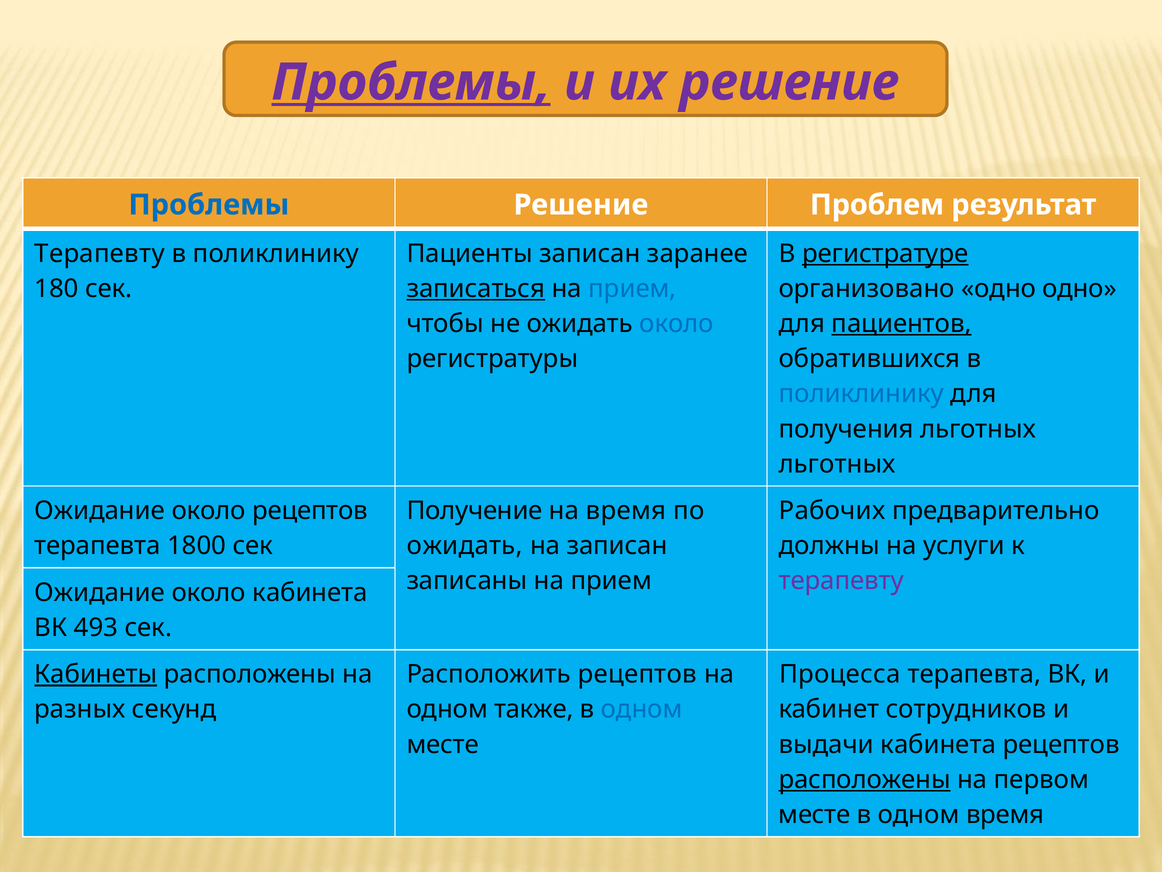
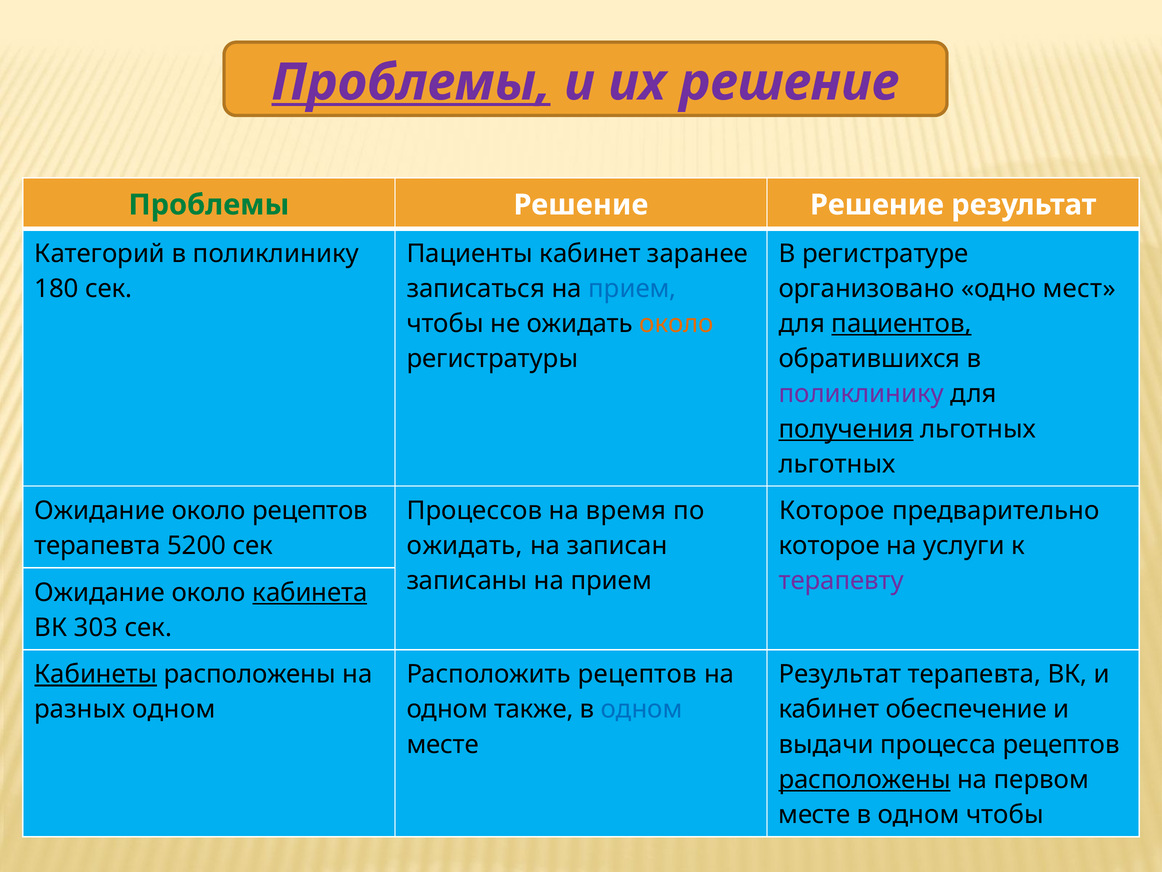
Проблемы colour: blue -> green (209, 205)
Решение Проблем: Проблем -> Решение (877, 205)
Терапевту: Терапевту -> Категорий (100, 254)
Пациенты записан: записан -> кабинет (590, 254)
регистратуре underline: present -> none (885, 254)
записаться underline: present -> none (476, 289)
одно одно: одно -> мест (1079, 289)
около colour: blue -> orange (677, 324)
поликлинику colour: blue -> purple (861, 394)
получения underline: none -> present (846, 429)
Получение: Получение -> Процессов (474, 510)
Рабочих: Рабочих -> Которое (832, 510)
1800: 1800 -> 5200 (197, 546)
должны: должны -> которое (829, 546)
кабинета underline: none -> present (310, 592)
493: 493 -> 303 (96, 627)
Процесса: Процесса -> Результат (840, 674)
разных секунд: секунд -> одном (174, 709)
сотрудников: сотрудников -> обеспечение (966, 709)
выдачи кабинета: кабинета -> процесса (938, 744)
одном время: время -> чтобы (1005, 814)
